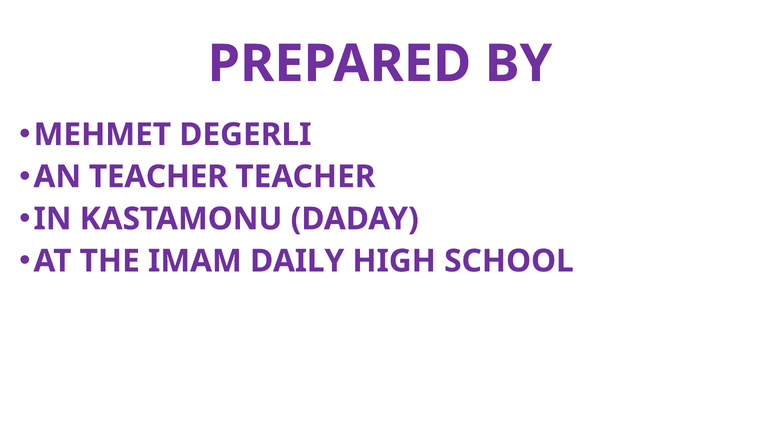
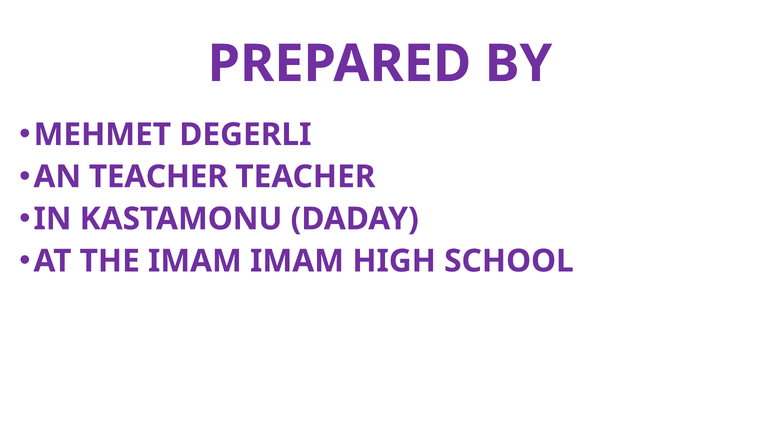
IMAM DAILY: DAILY -> IMAM (297, 261)
